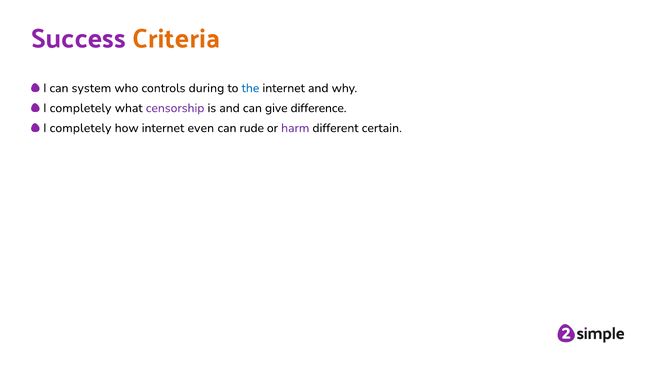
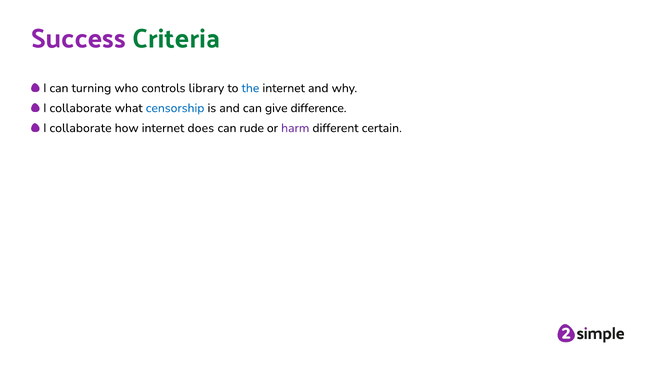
Criteria colour: orange -> green (176, 39)
system: system -> turning (91, 88)
during: during -> library (206, 88)
completely: completely -> collaborate (81, 108)
censorship colour: purple -> blue (175, 108)
completely: completely -> collaborate (81, 128)
even: even -> does (201, 128)
